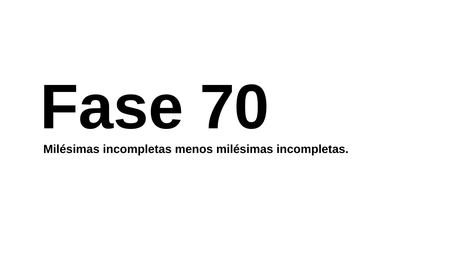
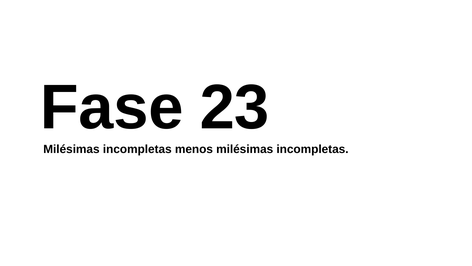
70: 70 -> 23 (234, 108)
